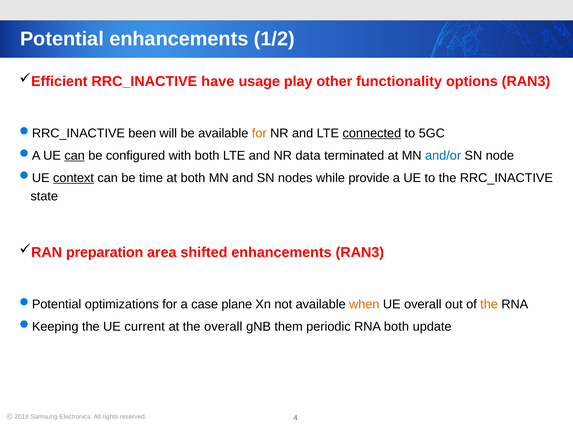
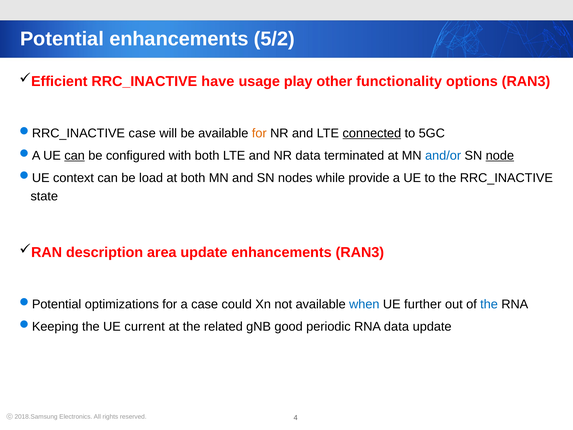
1/2: 1/2 -> 5/2 (274, 39)
been: been -> case (142, 133)
node underline: none -> present (500, 155)
context underline: present -> none (73, 178)
time: time -> load (151, 178)
preparation: preparation -> description (105, 252)
area shifted: shifted -> update (204, 252)
plane: plane -> could (237, 304)
when colour: orange -> blue (364, 304)
UE overall: overall -> further (423, 304)
the colour: orange -> blue (489, 304)
the overall: overall -> related (223, 326)
them: them -> good (289, 326)
RNA both: both -> data (396, 326)
